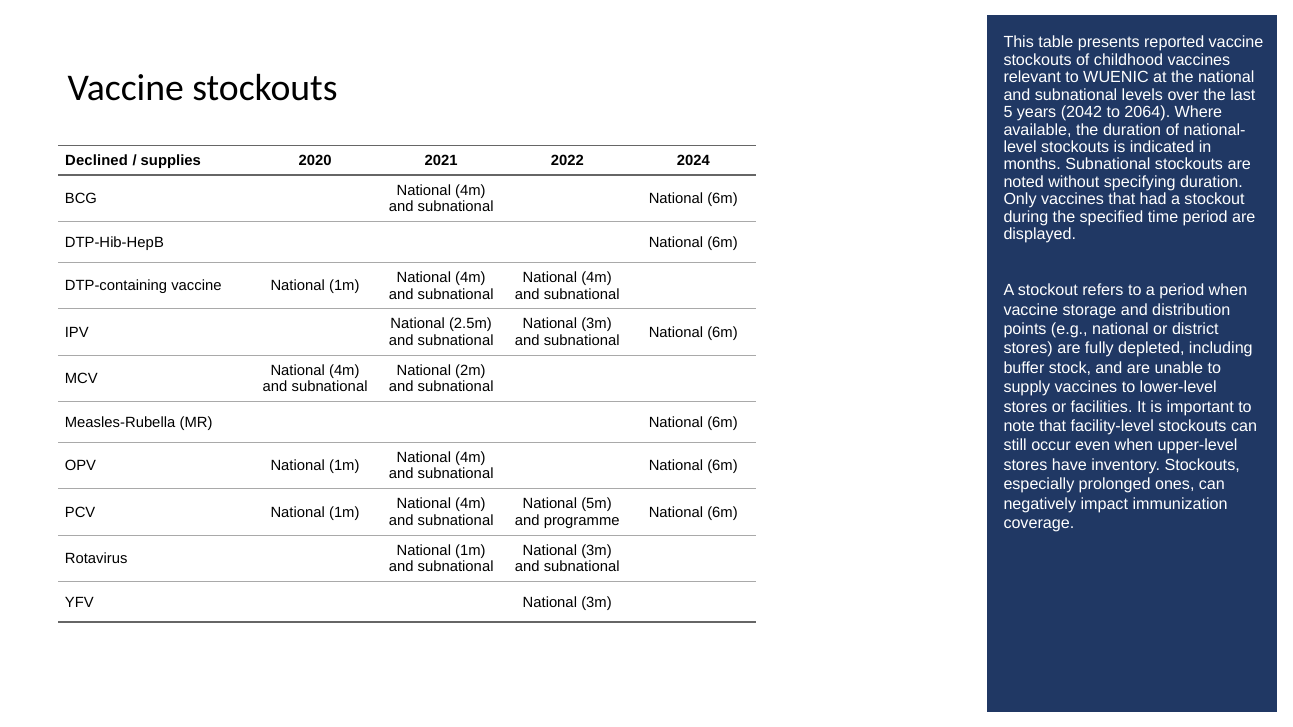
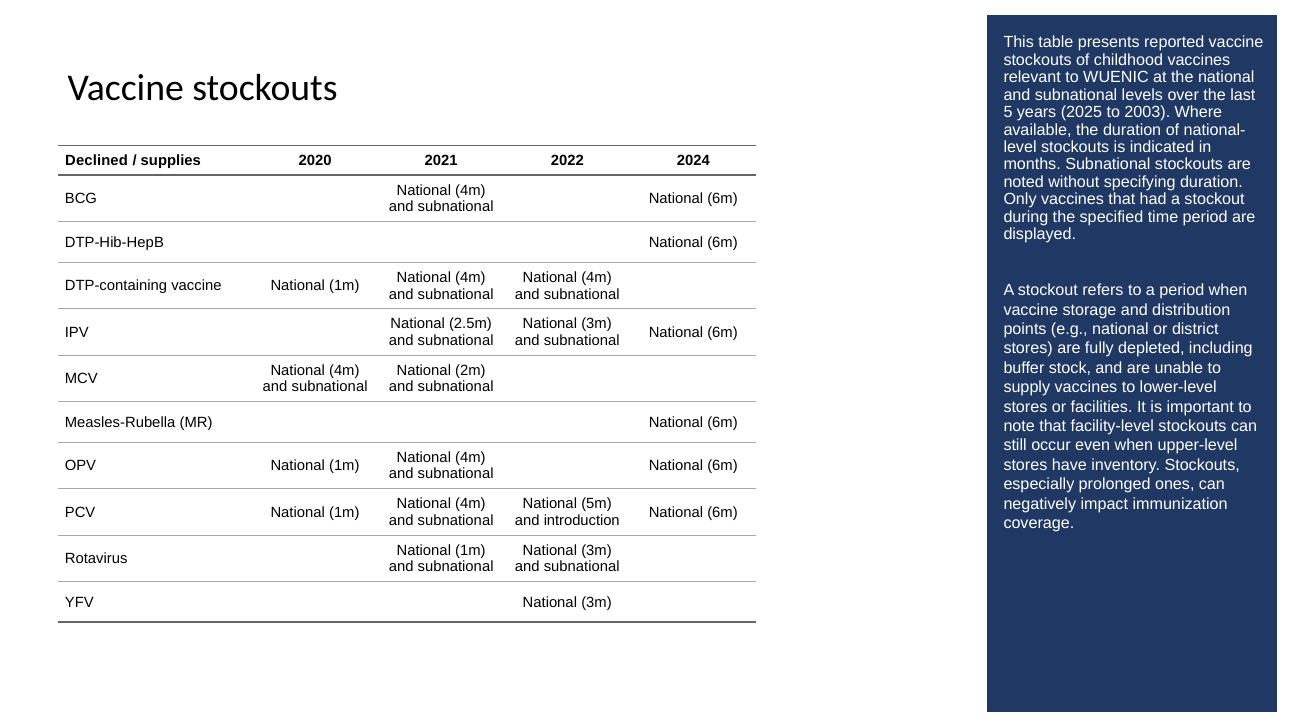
2042: 2042 -> 2025 (1081, 112)
2064: 2064 -> 2003 (1147, 112)
programme: programme -> introduction (582, 521)
